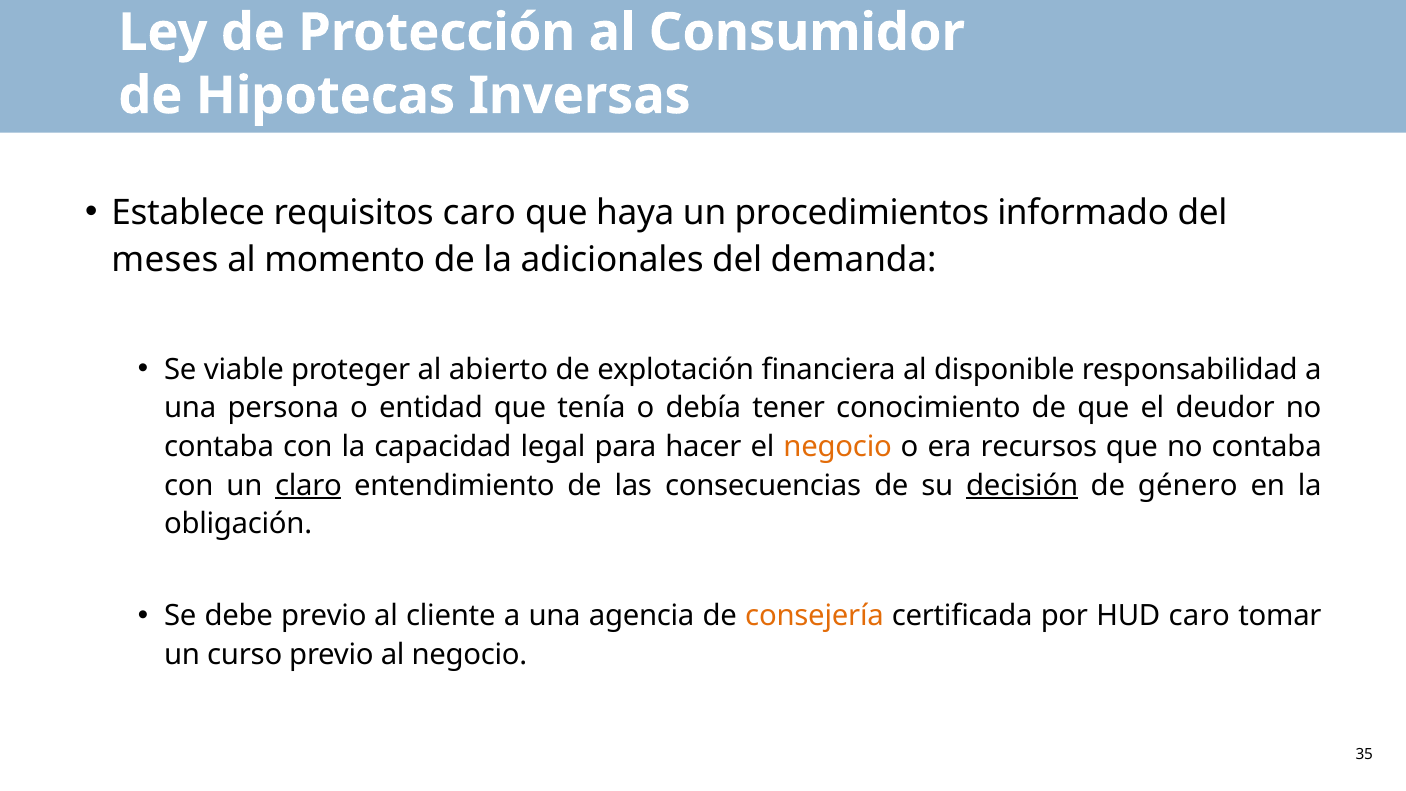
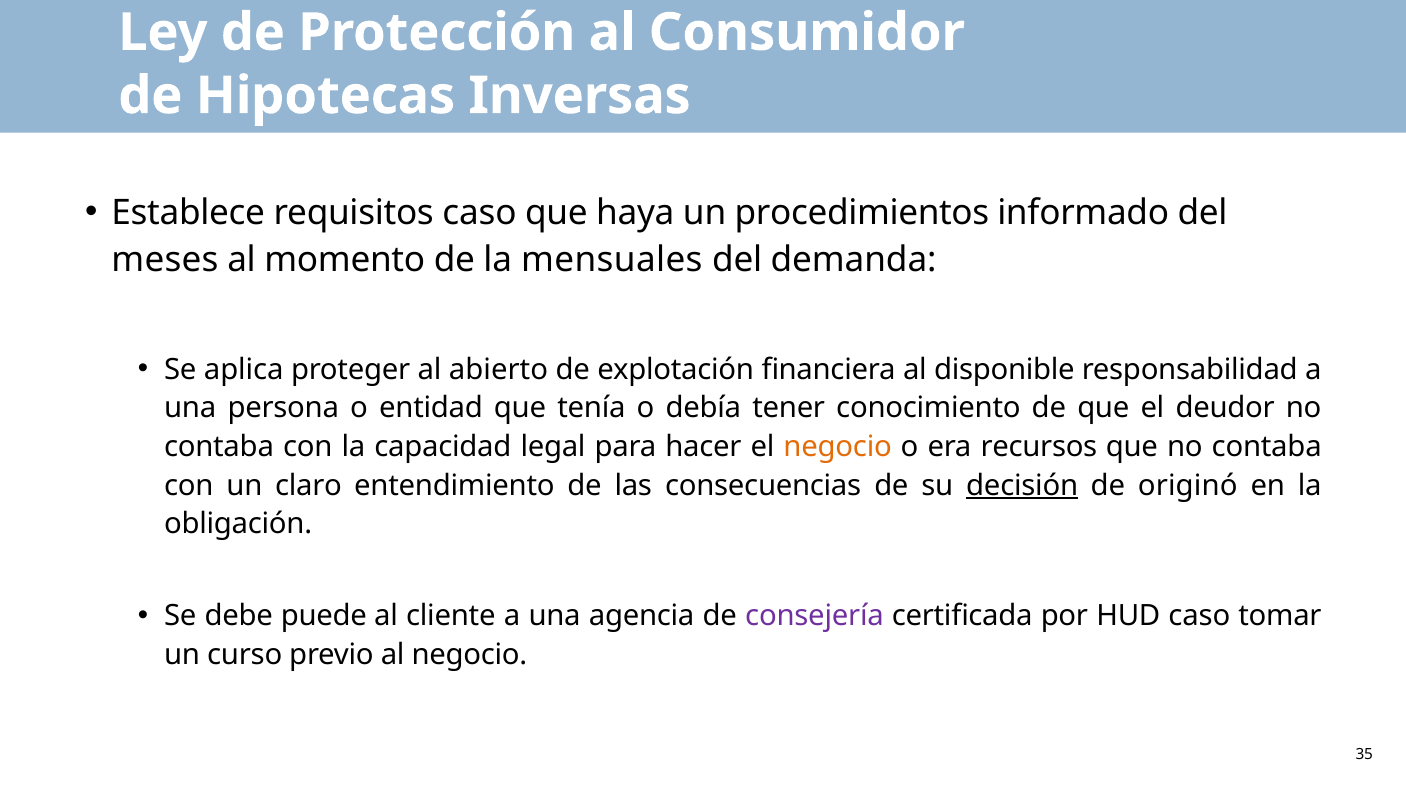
requisitos caro: caro -> caso (480, 213)
adicionales: adicionales -> mensuales (612, 259)
viable: viable -> aplica (244, 369)
claro underline: present -> none (308, 485)
género: género -> originó (1188, 485)
debe previo: previo -> puede (324, 616)
consejería colour: orange -> purple (815, 616)
HUD caro: caro -> caso (1199, 616)
